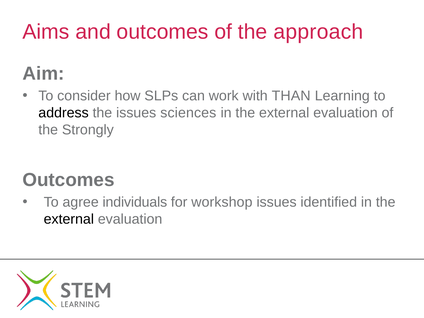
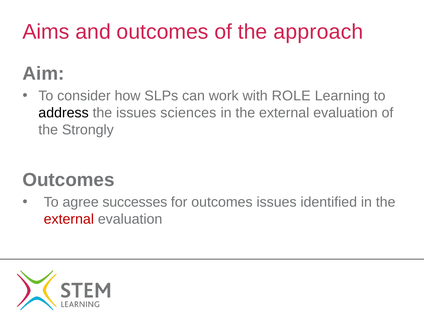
THAN: THAN -> ROLE (291, 96)
individuals: individuals -> successes (135, 202)
for workshop: workshop -> outcomes (222, 202)
external colour: black -> red (69, 219)
